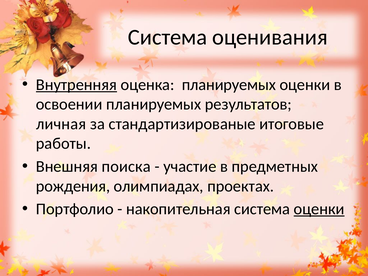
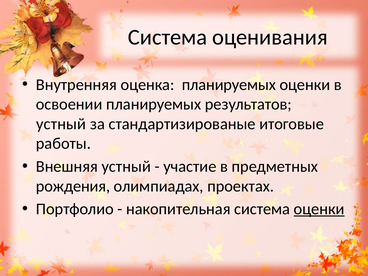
Внутренняя underline: present -> none (76, 85)
личная: личная -> устный (61, 124)
Внешняя поиска: поиска -> устный (126, 166)
